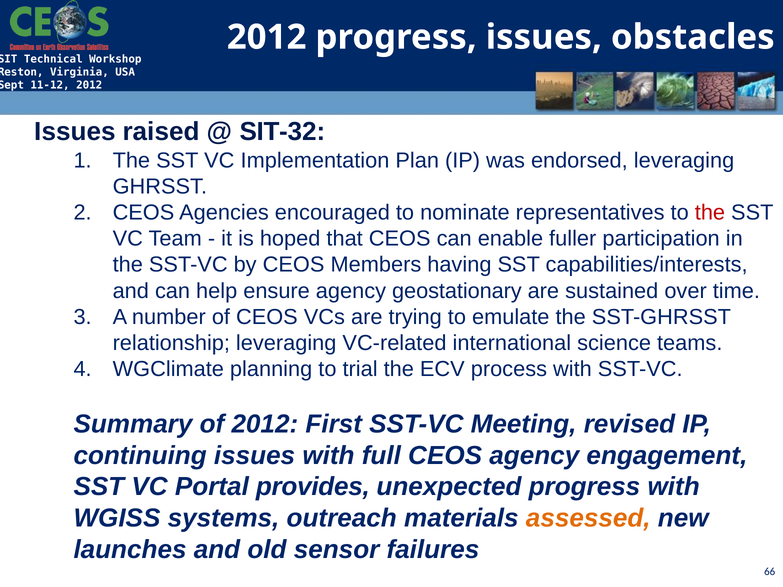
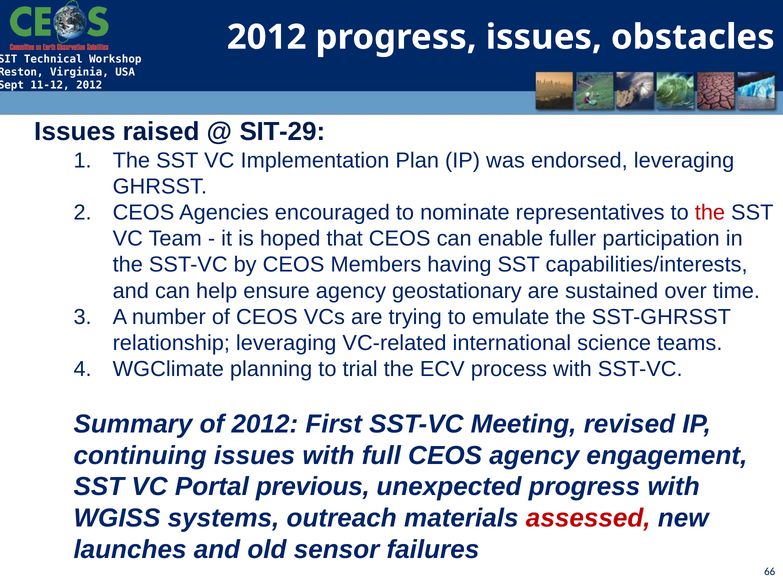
SIT-32: SIT-32 -> SIT-29 (282, 132)
provides: provides -> previous (313, 487)
assessed colour: orange -> red (588, 518)
